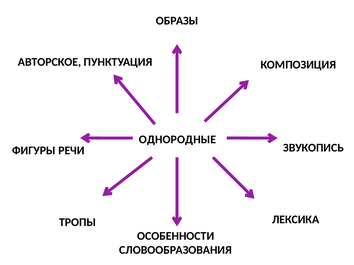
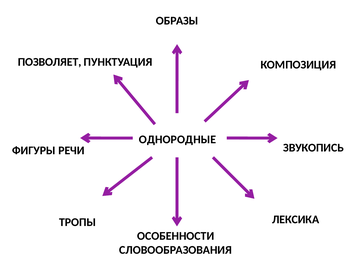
АВТОРСКОЕ: АВТОРСКОЕ -> ПОЗВОЛЯЕТ (50, 62)
